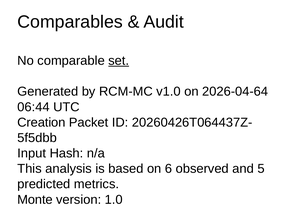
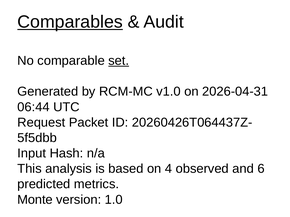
Comparables underline: none -> present (70, 22)
2026-04-64: 2026-04-64 -> 2026-04-31 (235, 92)
Creation: Creation -> Request (41, 123)
6: 6 -> 4 (169, 169)
5: 5 -> 6 (261, 169)
